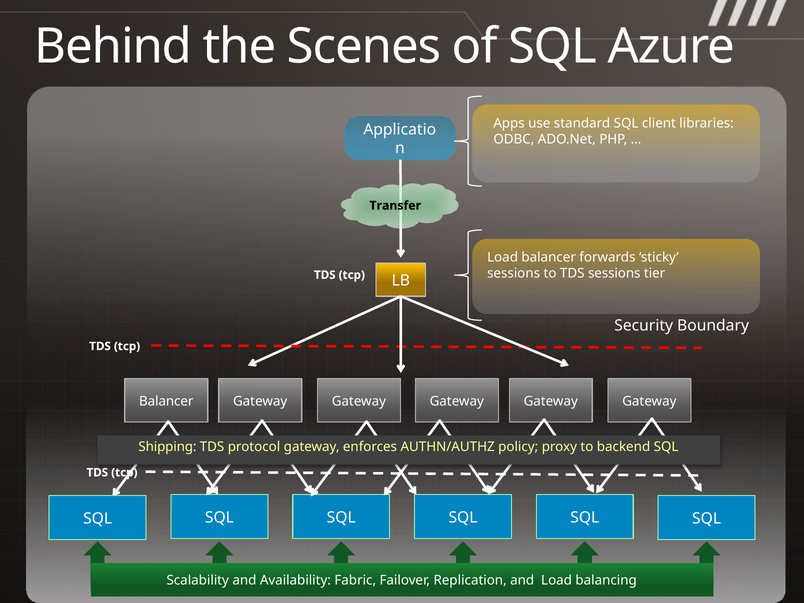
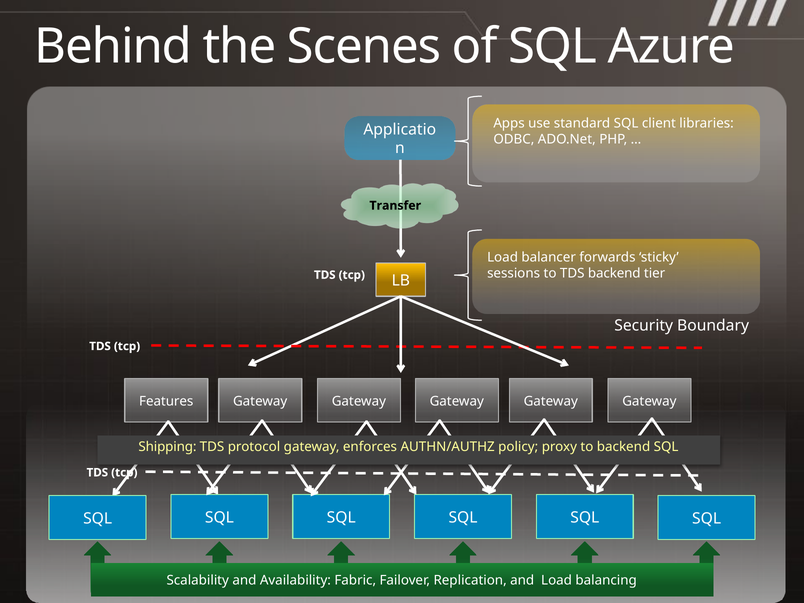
TDS sessions: sessions -> backend (614, 273)
Balancer: Balancer -> Features (166, 401)
